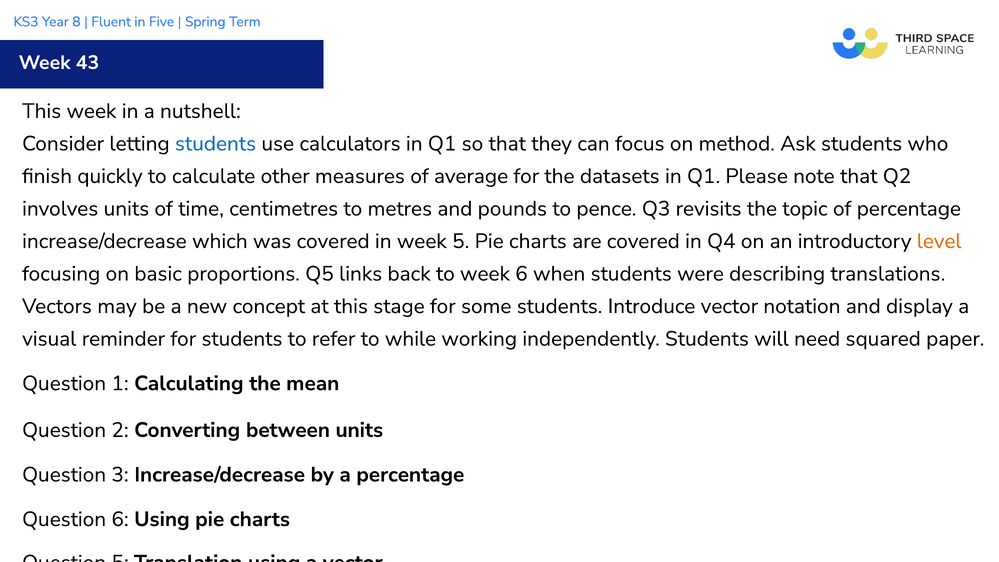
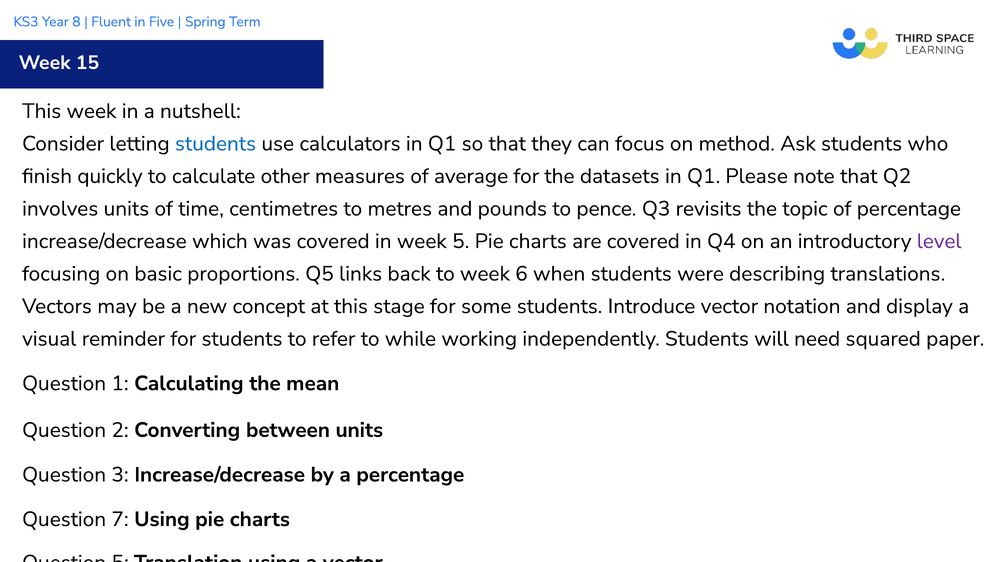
43: 43 -> 15 (87, 63)
level colour: orange -> purple (939, 241)
Question 6: 6 -> 7 (120, 519)
